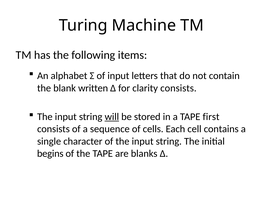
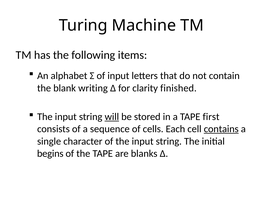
written: written -> writing (93, 88)
clarity consists: consists -> finished (178, 88)
contains underline: none -> present (221, 129)
